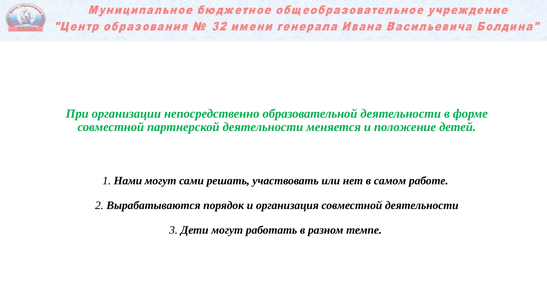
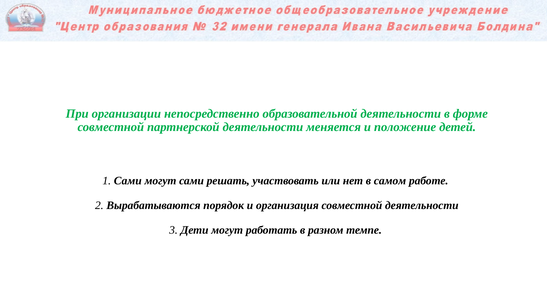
1 Нами: Нами -> Сами (128, 181)
